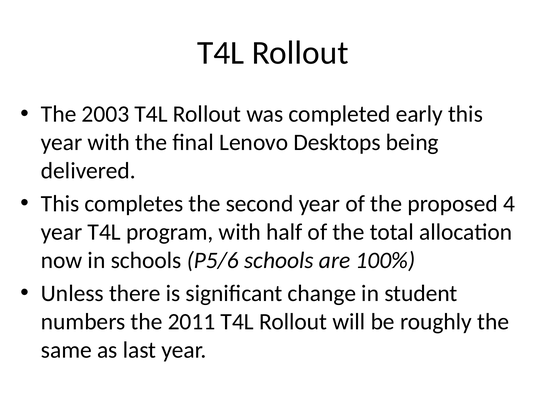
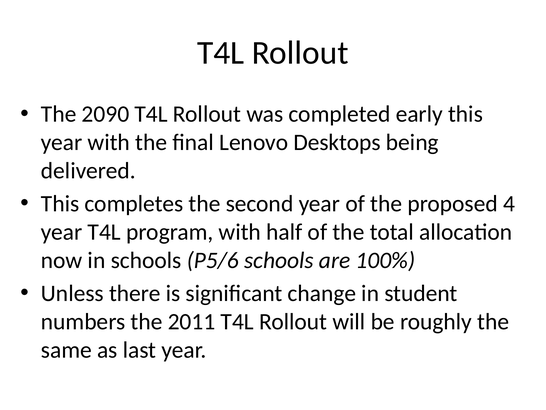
2003: 2003 -> 2090 (105, 114)
